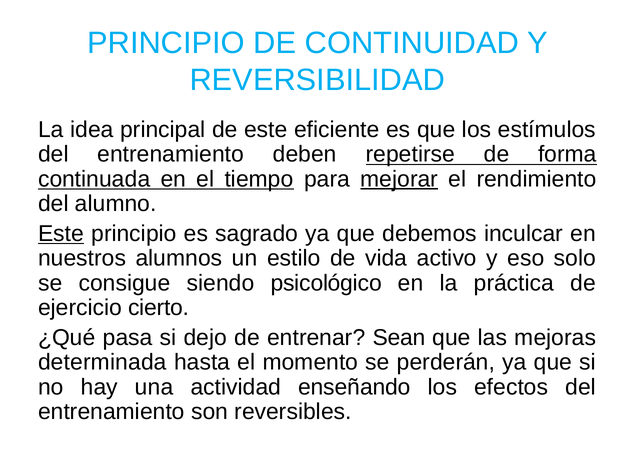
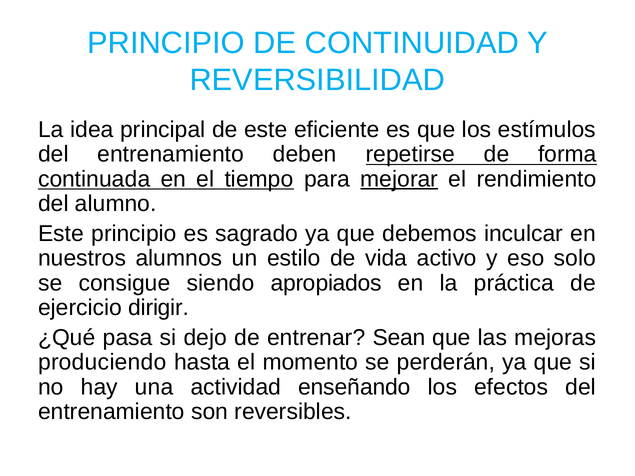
Este underline: present -> none (61, 234)
psicológico: psicológico -> apropiados (326, 283)
cierto: cierto -> dirigir (159, 308)
determinada: determinada -> produciendo (102, 363)
